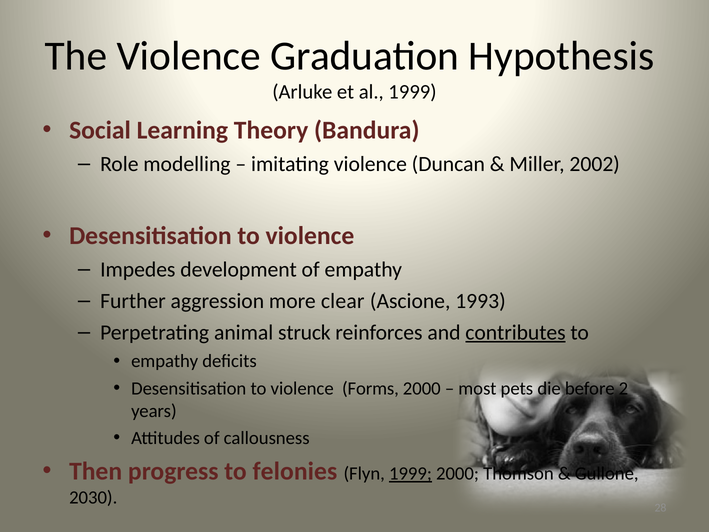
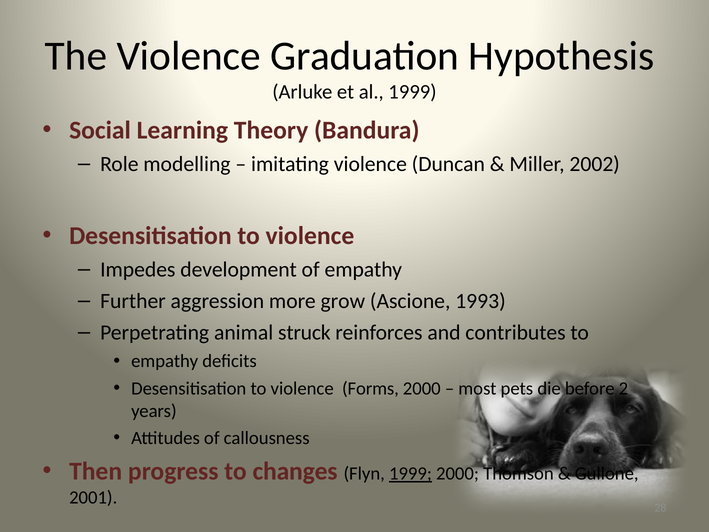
clear: clear -> grow (343, 301)
contributes underline: present -> none (515, 332)
felonies: felonies -> changes (295, 471)
2030: 2030 -> 2001 (93, 497)
